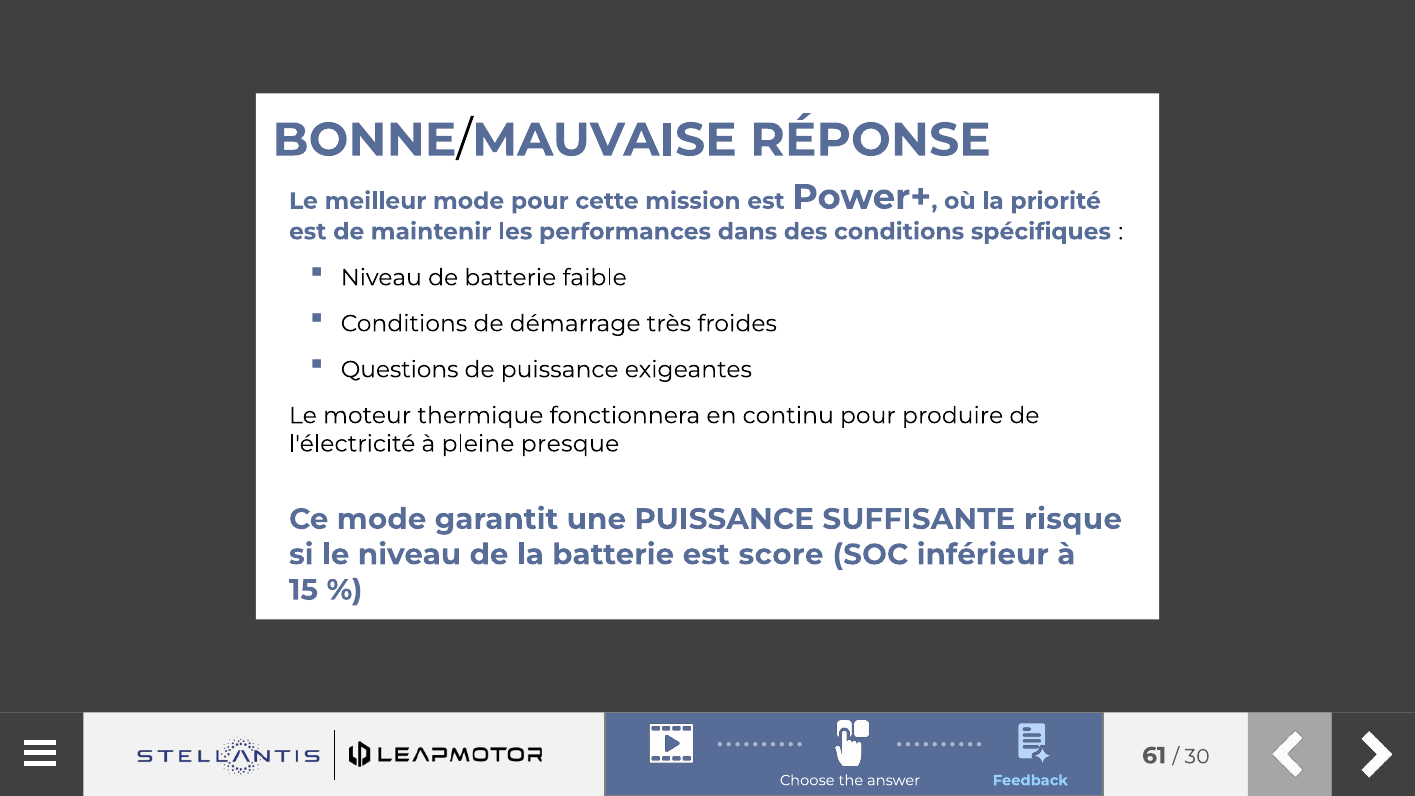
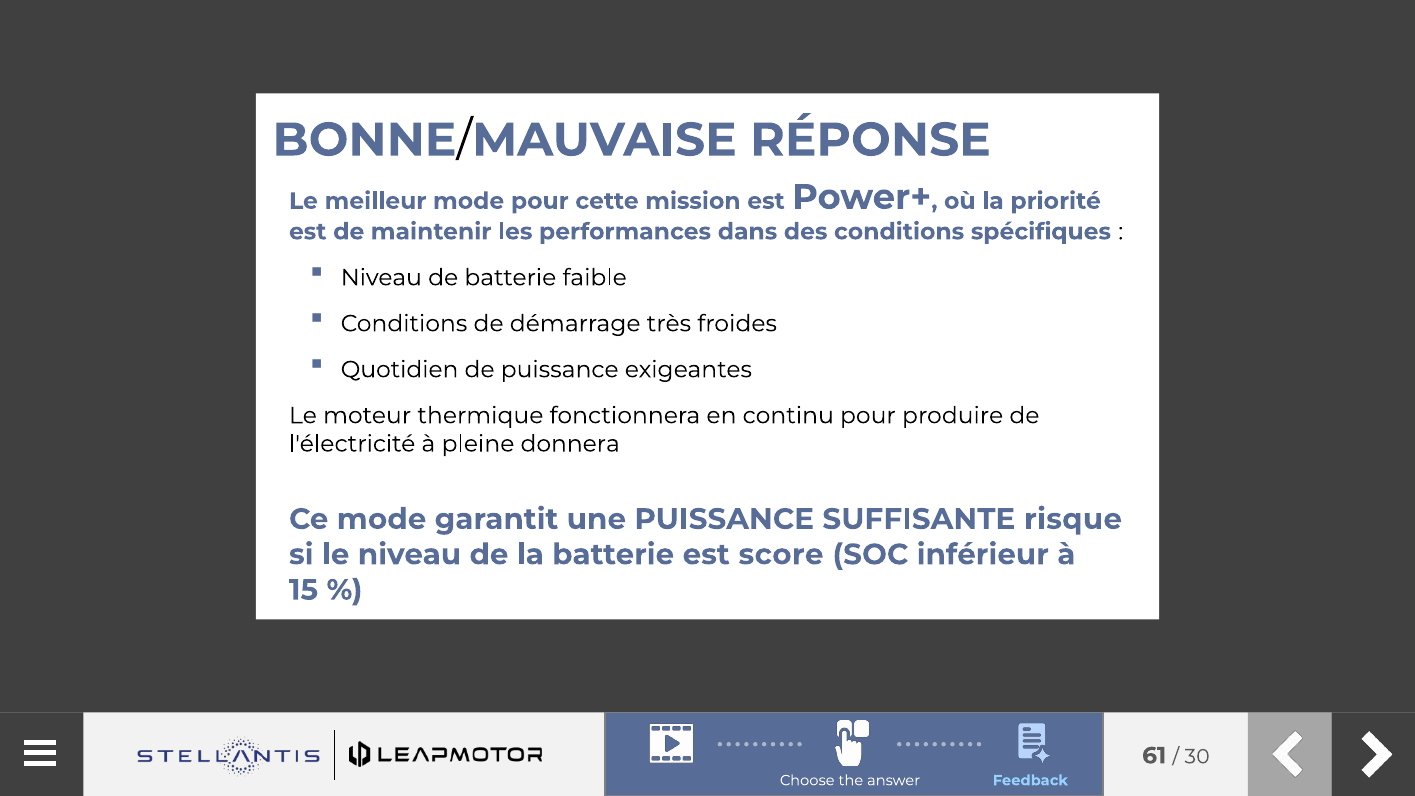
Questions: Questions -> Quotidien (400, 370)
presque: presque -> donnera (570, 444)
